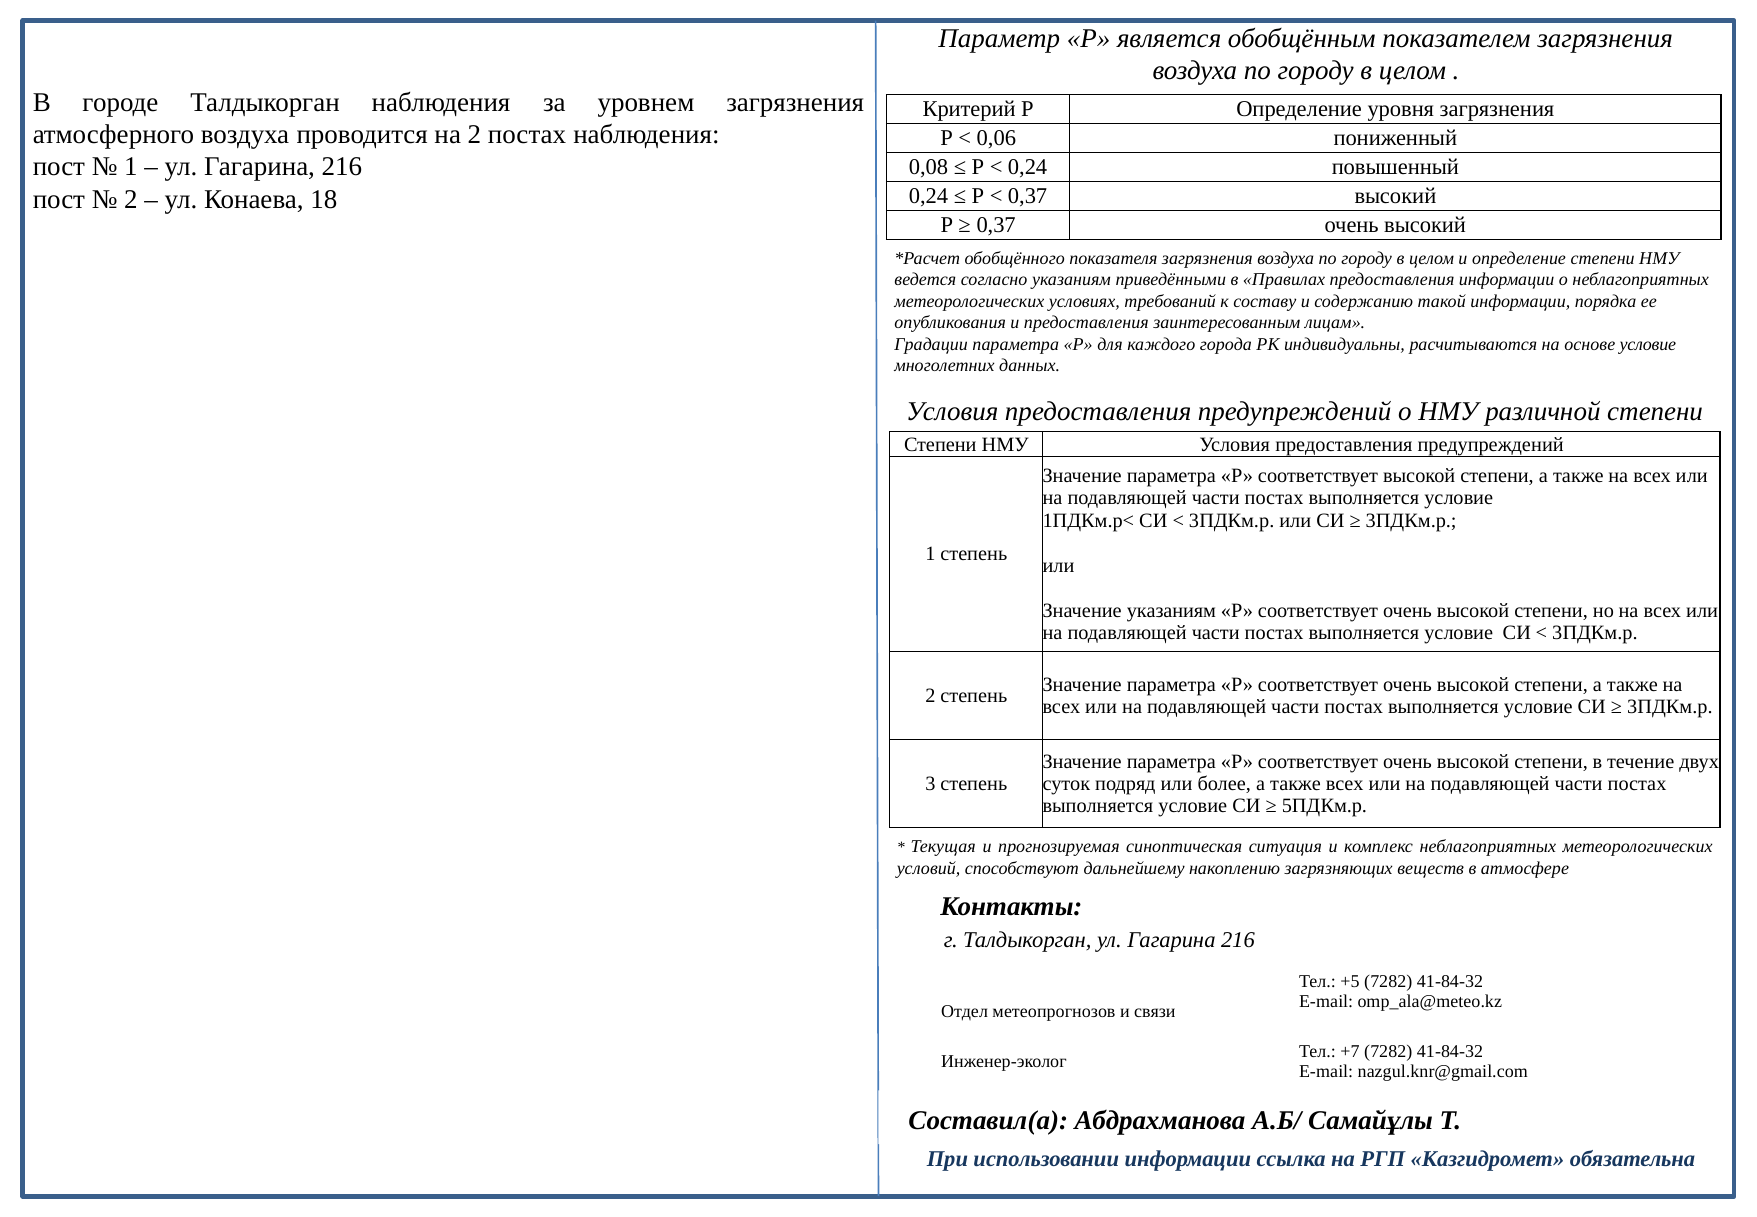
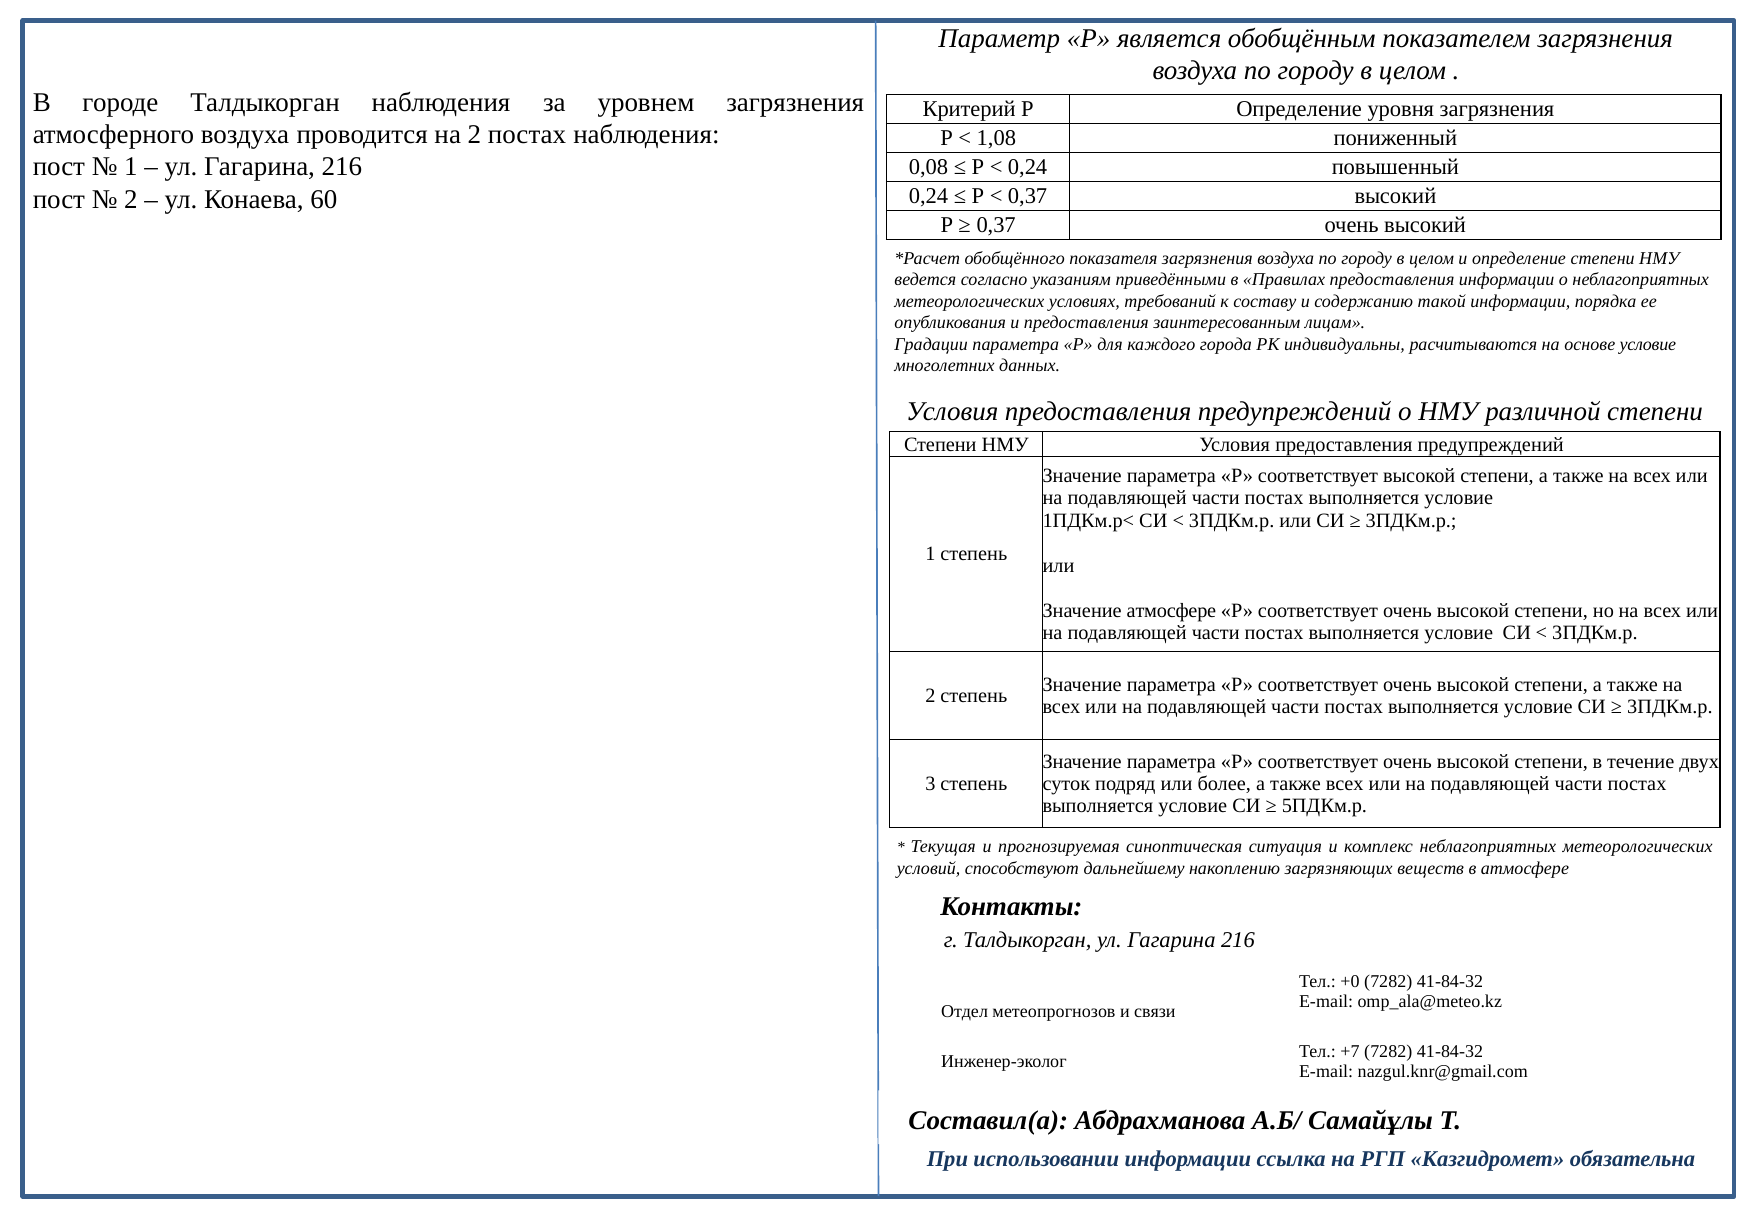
0,06: 0,06 -> 1,08 (996, 138)
18: 18 -> 60 (324, 199)
Значение указаниям: указаниям -> атмосфере (1171, 610)
+5: +5 -> +0 (1350, 981)
